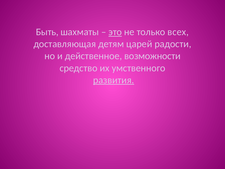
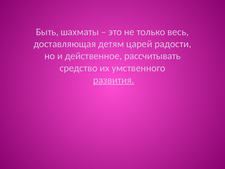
это underline: present -> none (115, 32)
всех: всех -> весь (178, 32)
возможности: возможности -> рассчитывать (152, 56)
